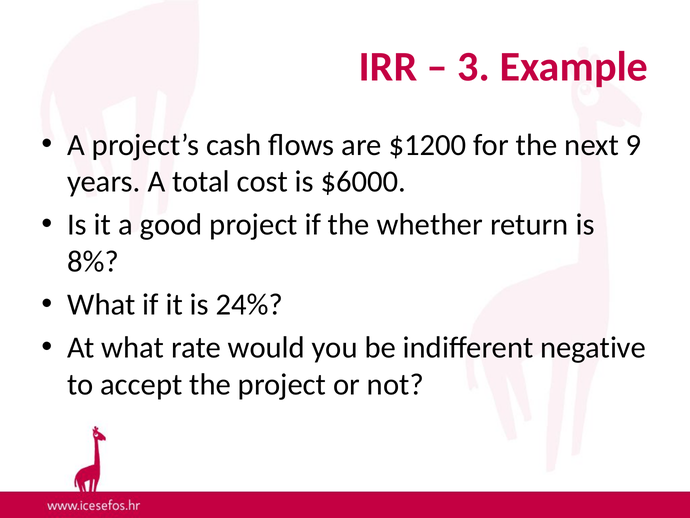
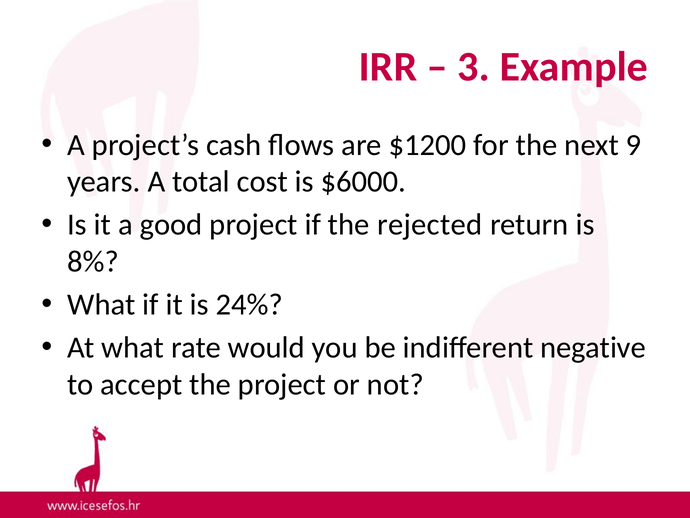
whether: whether -> rejected (430, 225)
